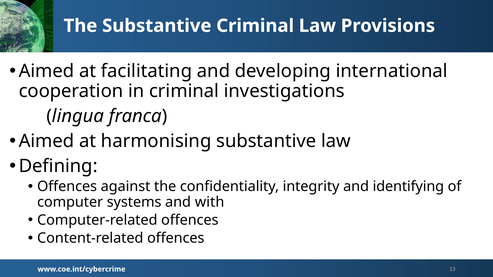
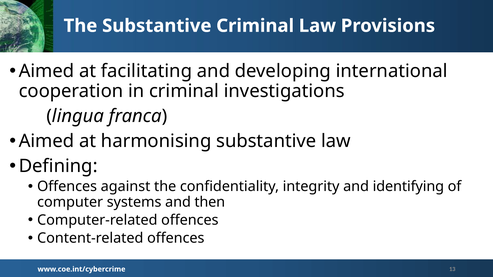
with: with -> then (210, 202)
